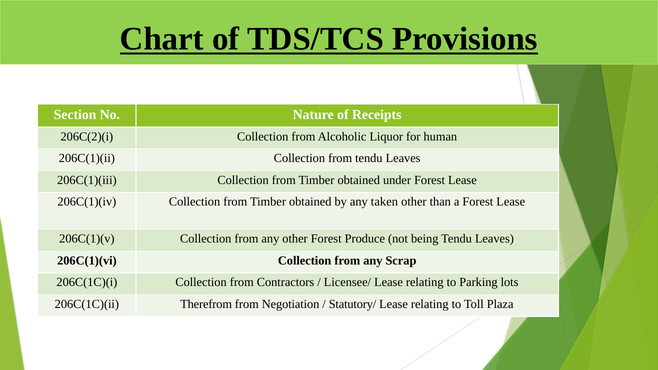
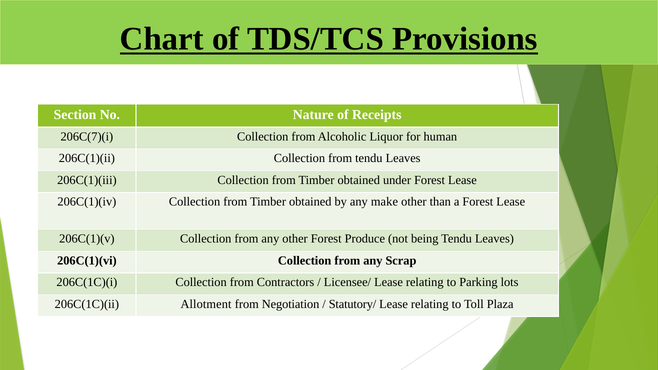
206C(2)(i: 206C(2)(i -> 206C(7)(i (87, 137)
taken: taken -> make (384, 202)
Therefrom: Therefrom -> Allotment (206, 304)
